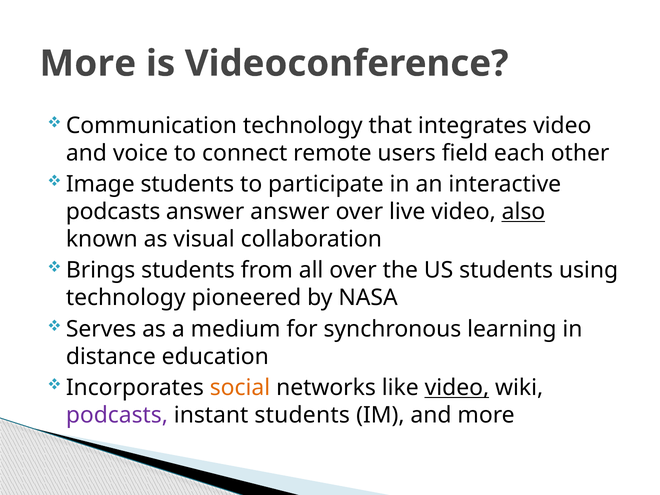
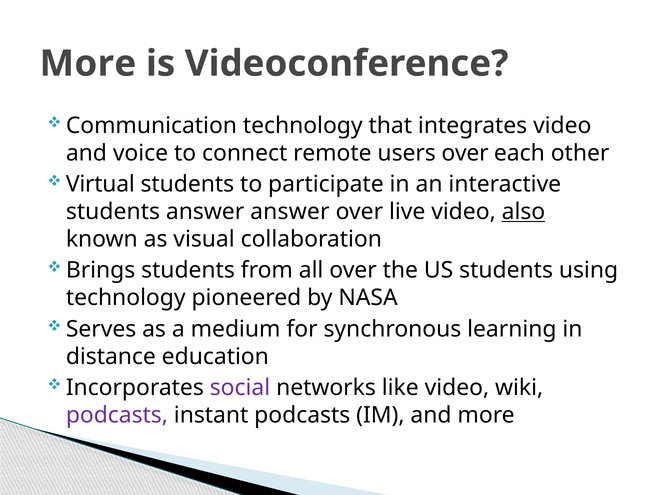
users field: field -> over (465, 153)
Image: Image -> Virtual (100, 184)
podcasts: podcasts -> students (113, 212)
social colour: orange -> purple (240, 388)
video underline: present -> none (457, 388)
instant students: students -> podcasts (302, 415)
